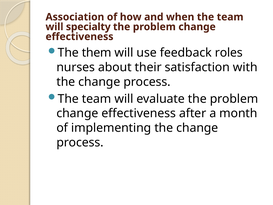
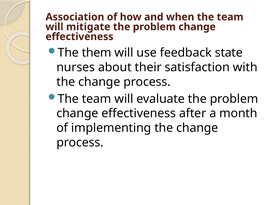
specialty: specialty -> mitigate (88, 27)
roles: roles -> state (229, 53)
